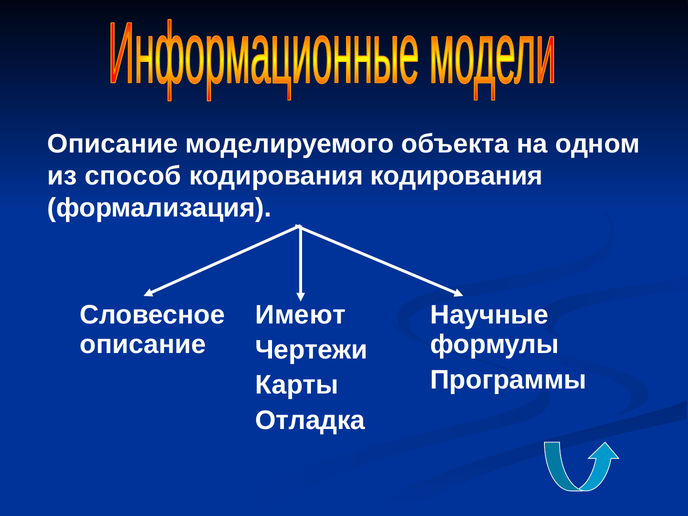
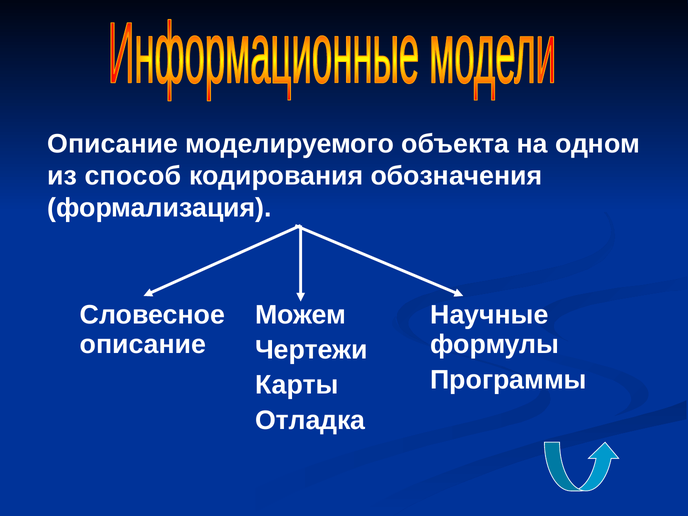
кодирования кодирования: кодирования -> обозначения (456, 176)
Имеют: Имеют -> Можем (301, 315)
